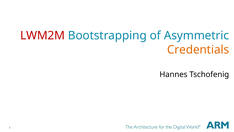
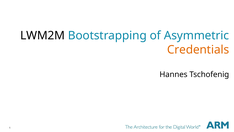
LWM2M colour: red -> black (43, 35)
